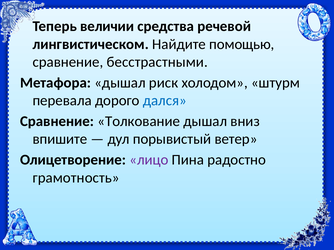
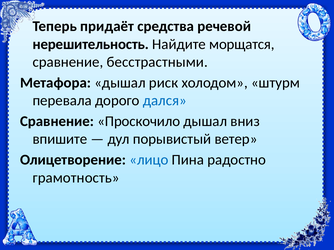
величии: величии -> придаёт (107, 26)
лингвистическом: лингвистическом -> нерешительность (91, 44)
помощью: помощью -> морщатся (242, 44)
Толкование: Толкование -> Проскочило (139, 122)
лицо colour: purple -> blue (149, 160)
